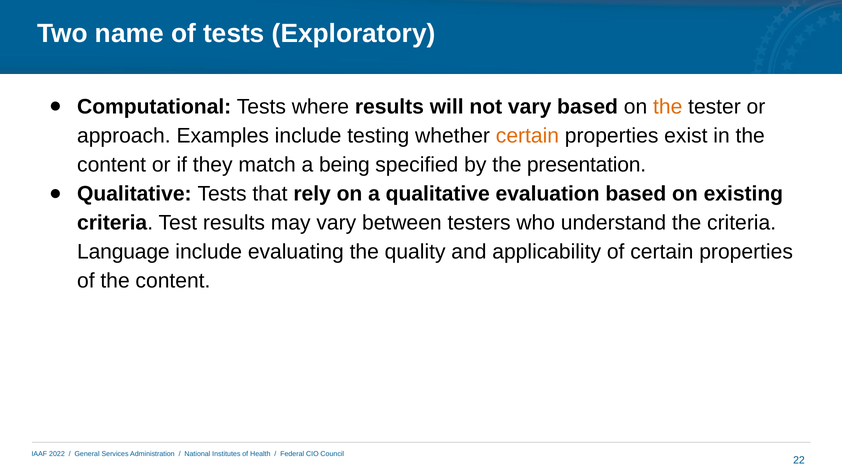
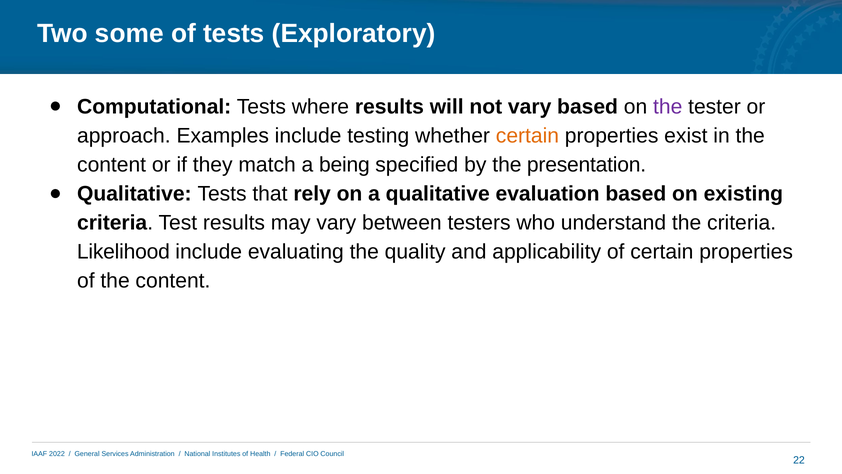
name: name -> some (129, 34)
the colour: orange -> purple (668, 106)
Language: Language -> Likelihood (123, 252)
